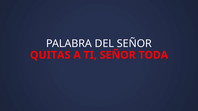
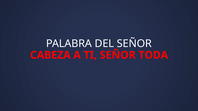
QUITAS: QUITAS -> CABEZA (50, 55)
